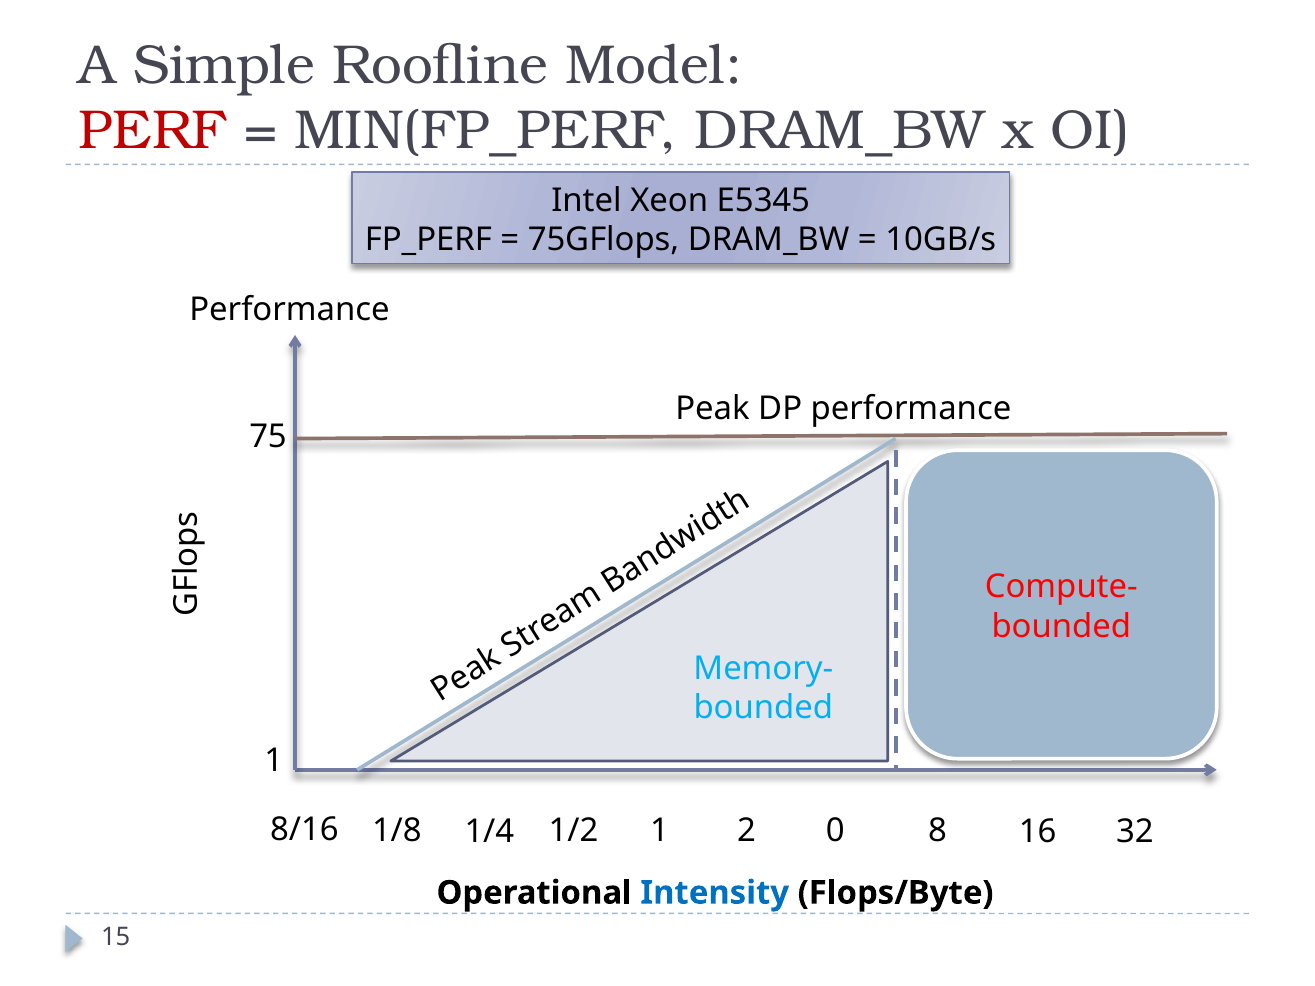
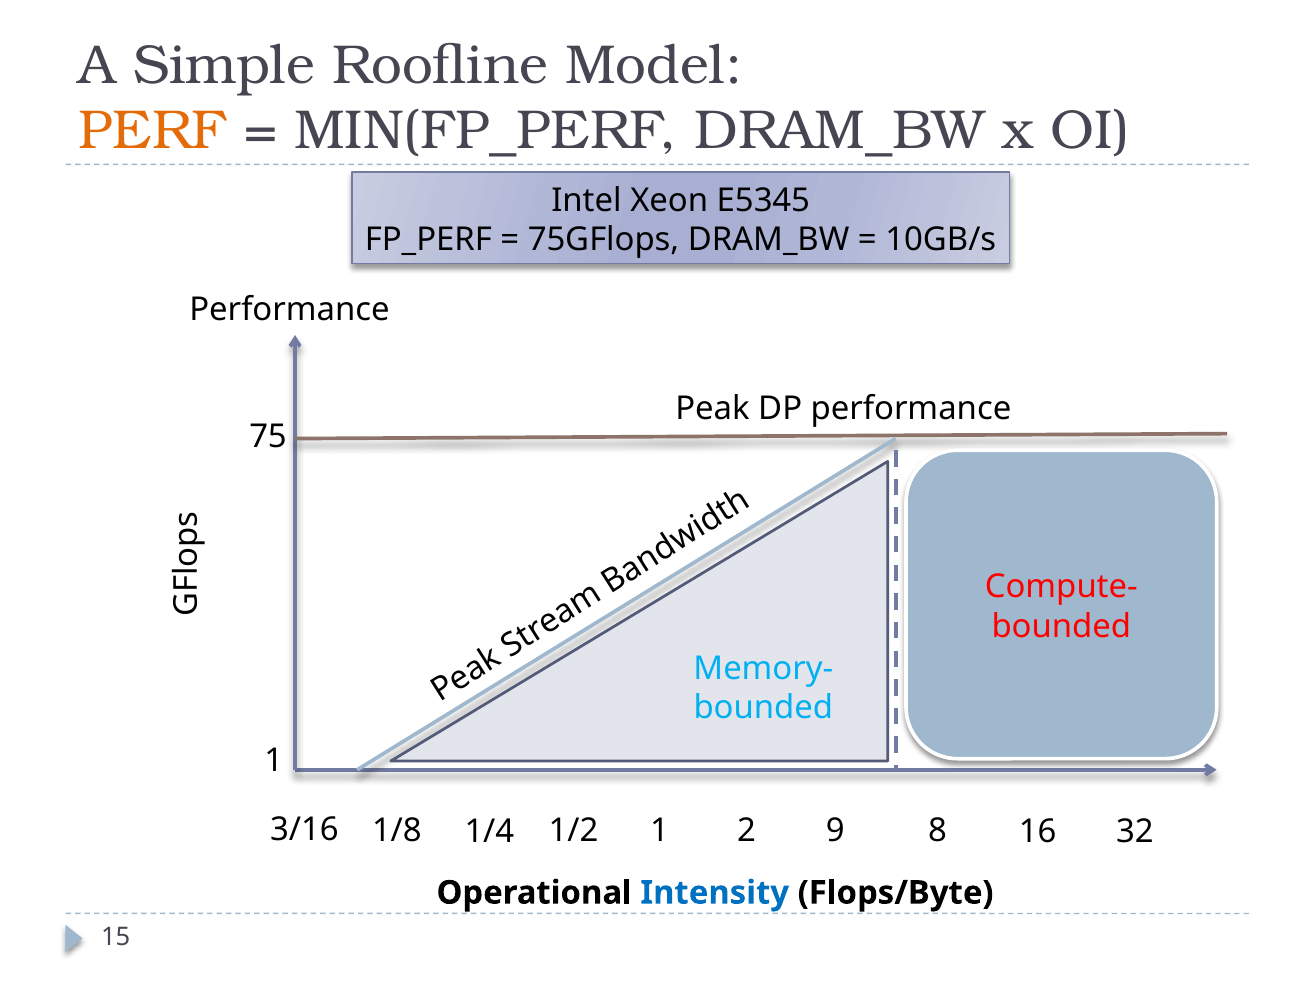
PERF colour: red -> orange (153, 131)
8/16: 8/16 -> 3/16 (304, 830)
0: 0 -> 9 (835, 831)
